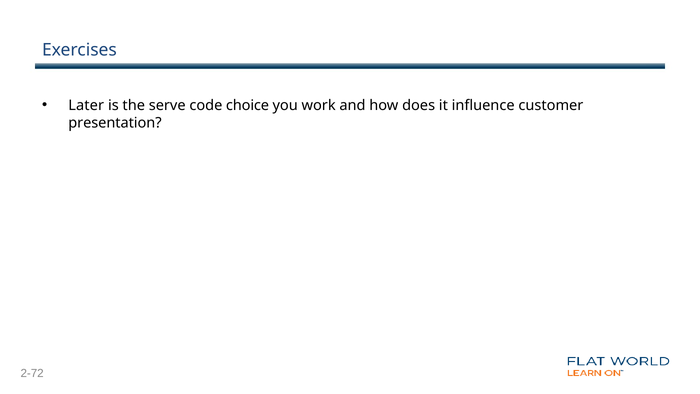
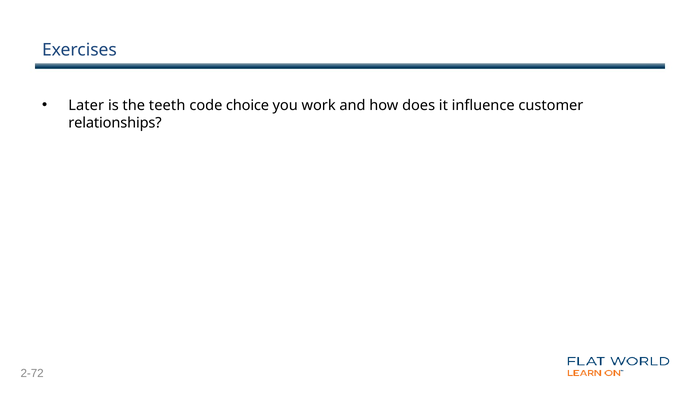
serve: serve -> teeth (167, 105)
presentation: presentation -> relationships (115, 123)
